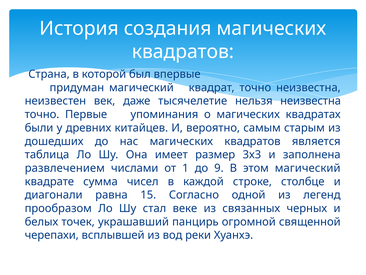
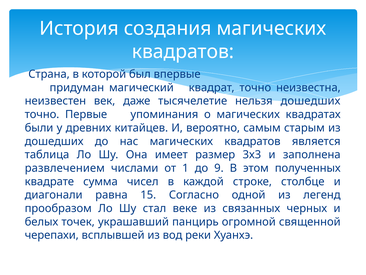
нельзя неизвестна: неизвестна -> дошедших (310, 101)
этом магический: магический -> полученных (308, 168)
